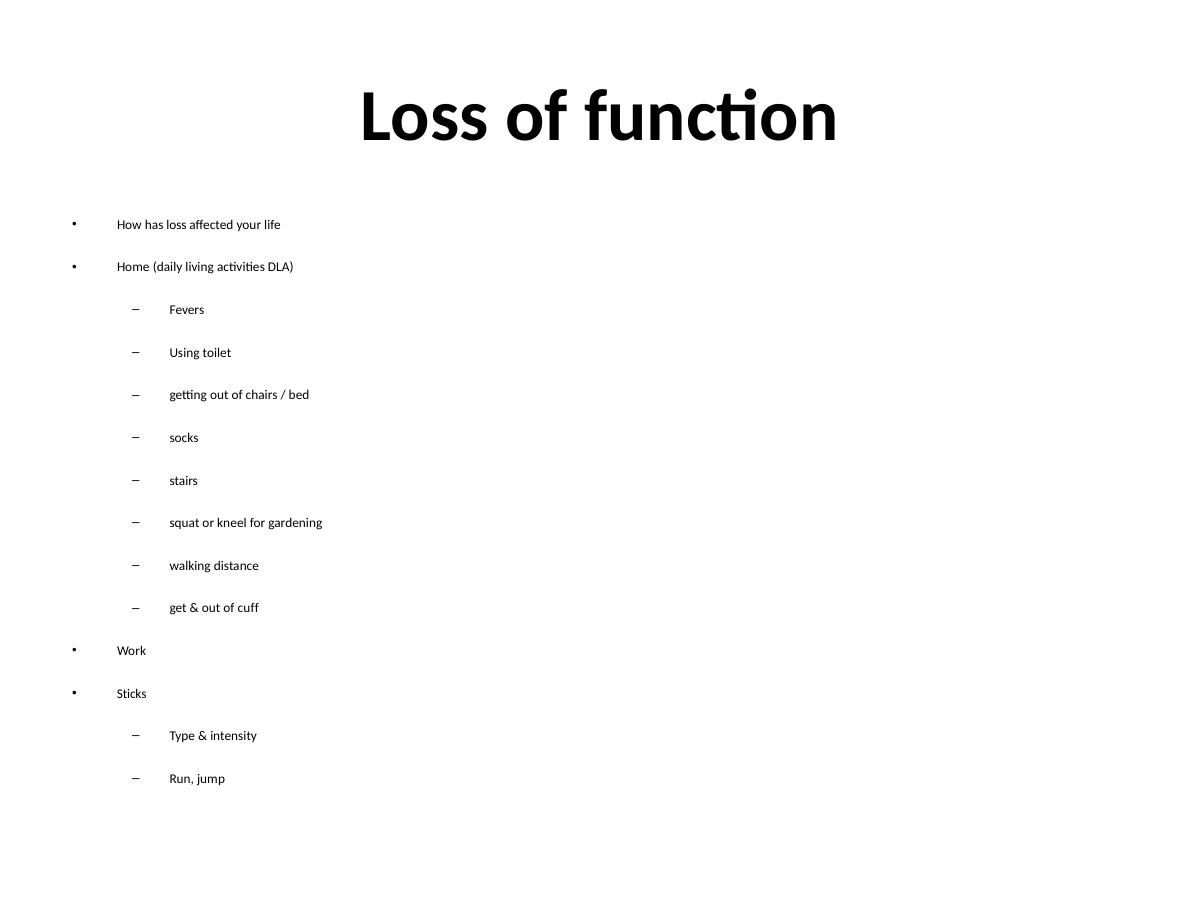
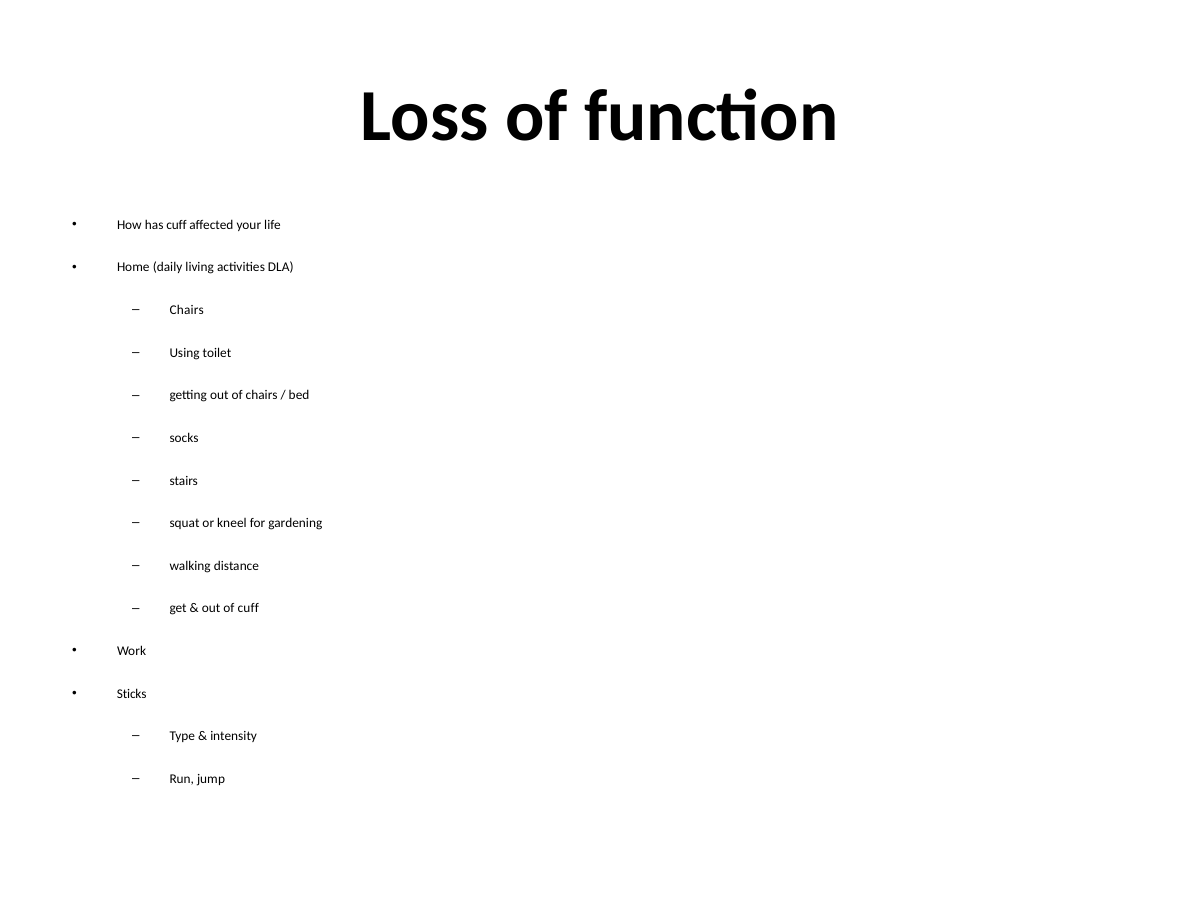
has loss: loss -> cuff (177, 225)
Fevers: Fevers -> Chairs (187, 310)
